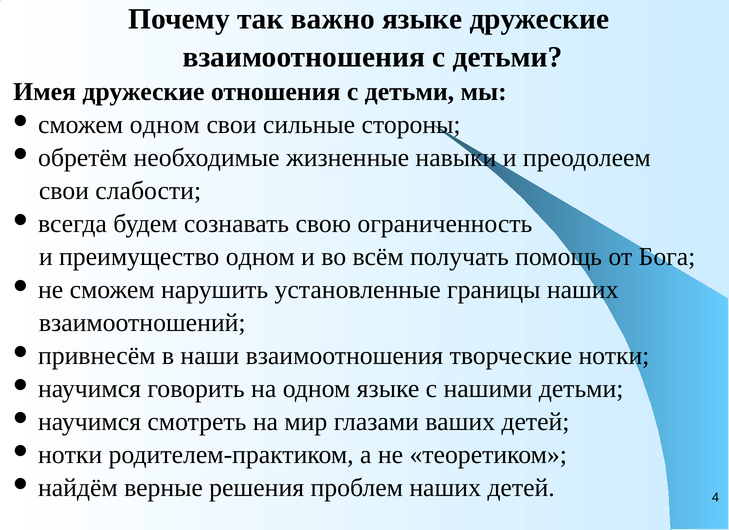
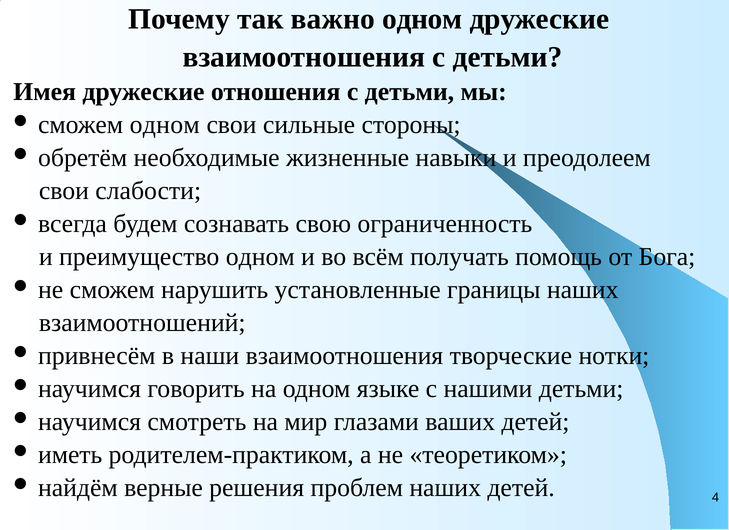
важно языке: языке -> одном (422, 19)
нотки: нотки -> иметь (70, 455)
